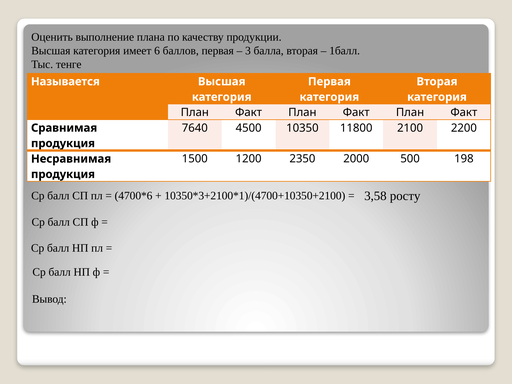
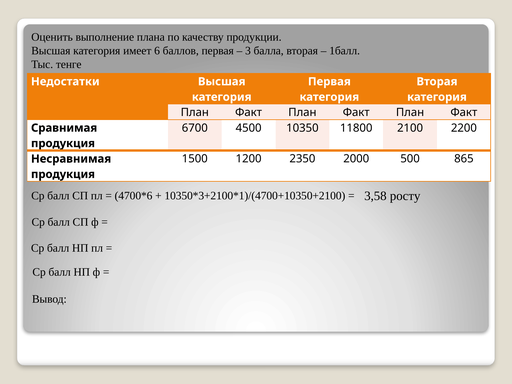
Называется: Называется -> Недостатки (65, 82)
7640: 7640 -> 6700 (195, 128)
198: 198 -> 865 (464, 159)
